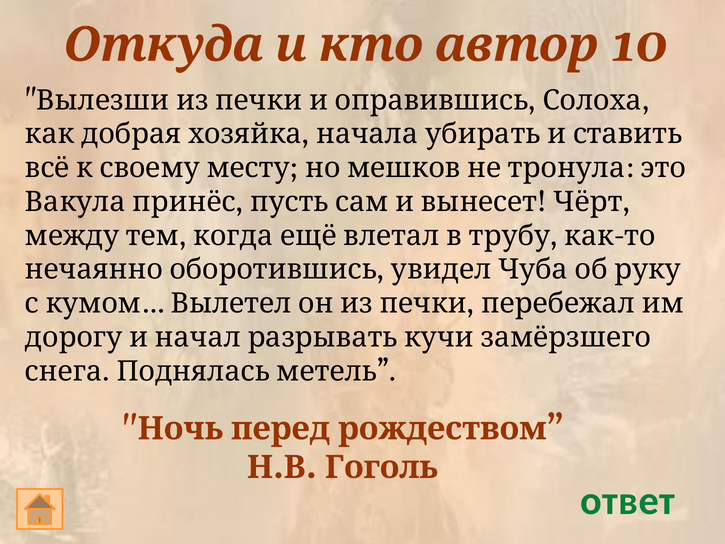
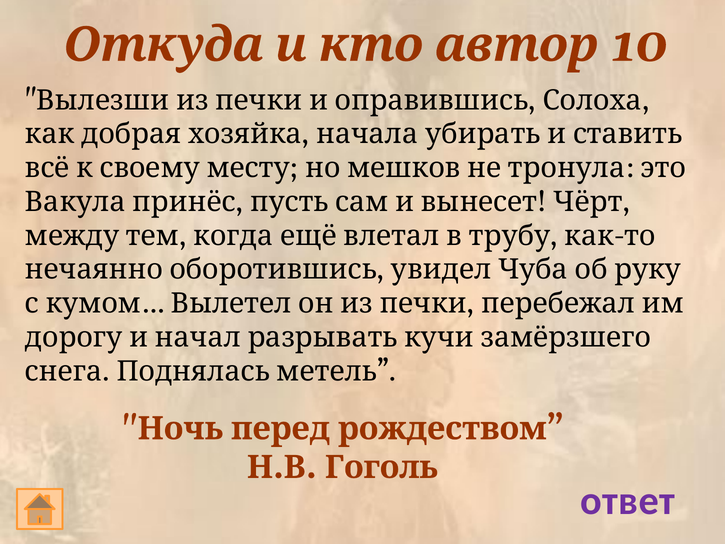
ответ colour: green -> purple (628, 501)
